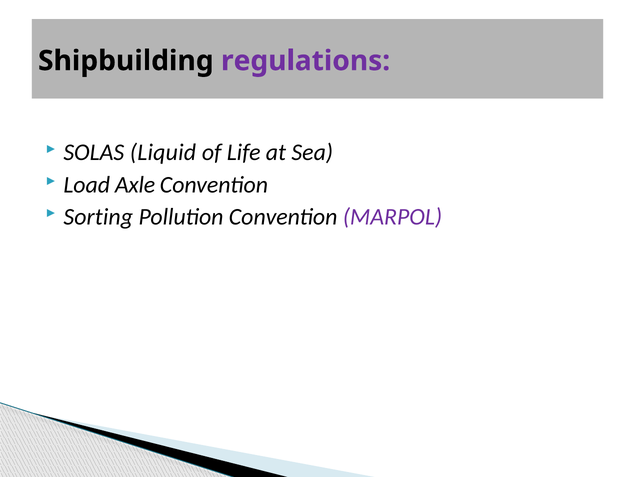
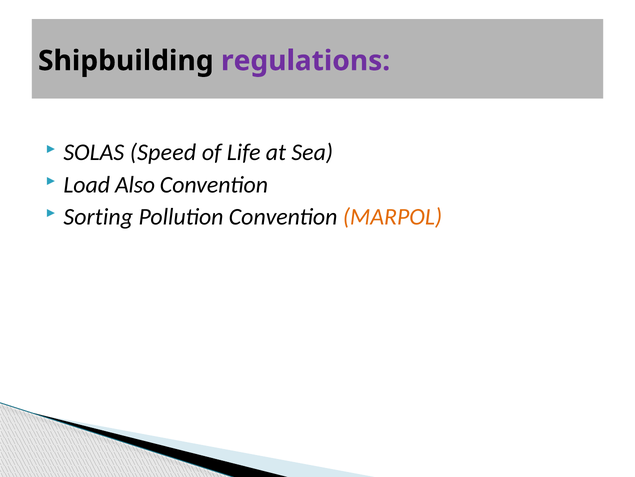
Liquid: Liquid -> Speed (163, 152)
Axle: Axle -> Also (135, 184)
MARPOL colour: purple -> orange (392, 216)
